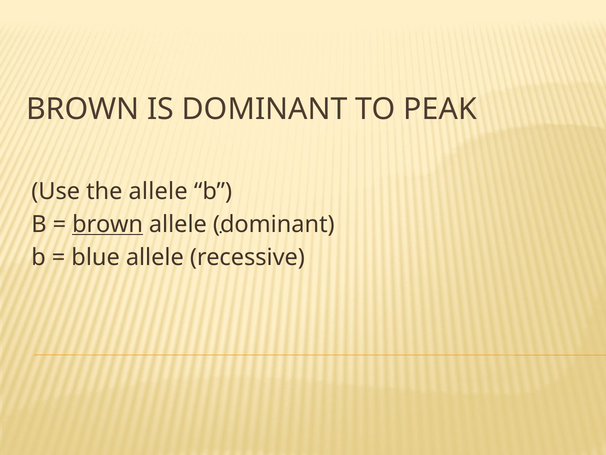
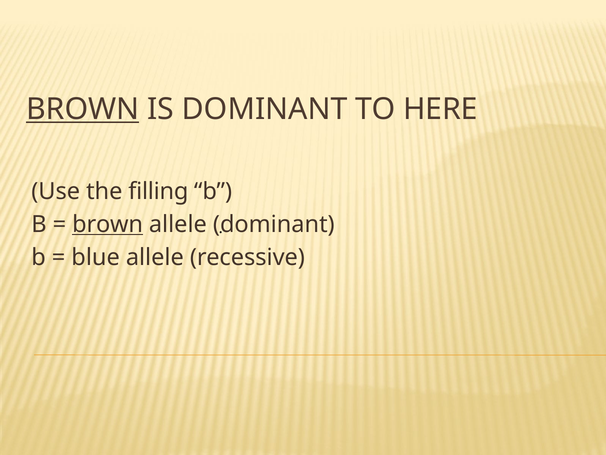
BROWN underline: none -> present (83, 109)
PEAK: PEAK -> HERE (440, 109)
the allele: allele -> filling (158, 191)
